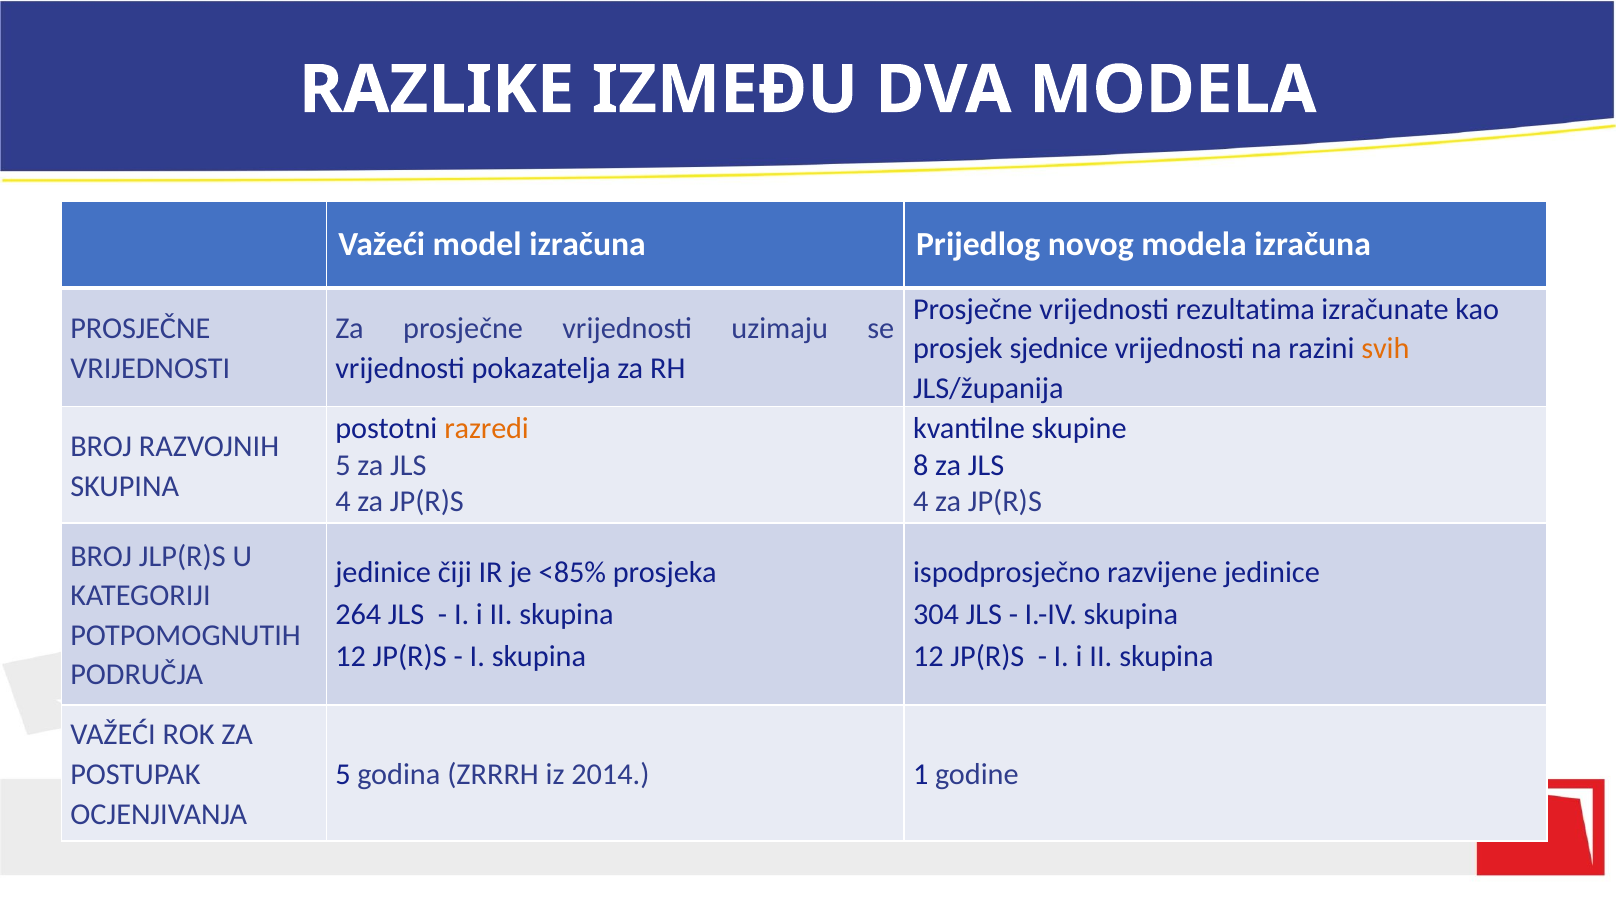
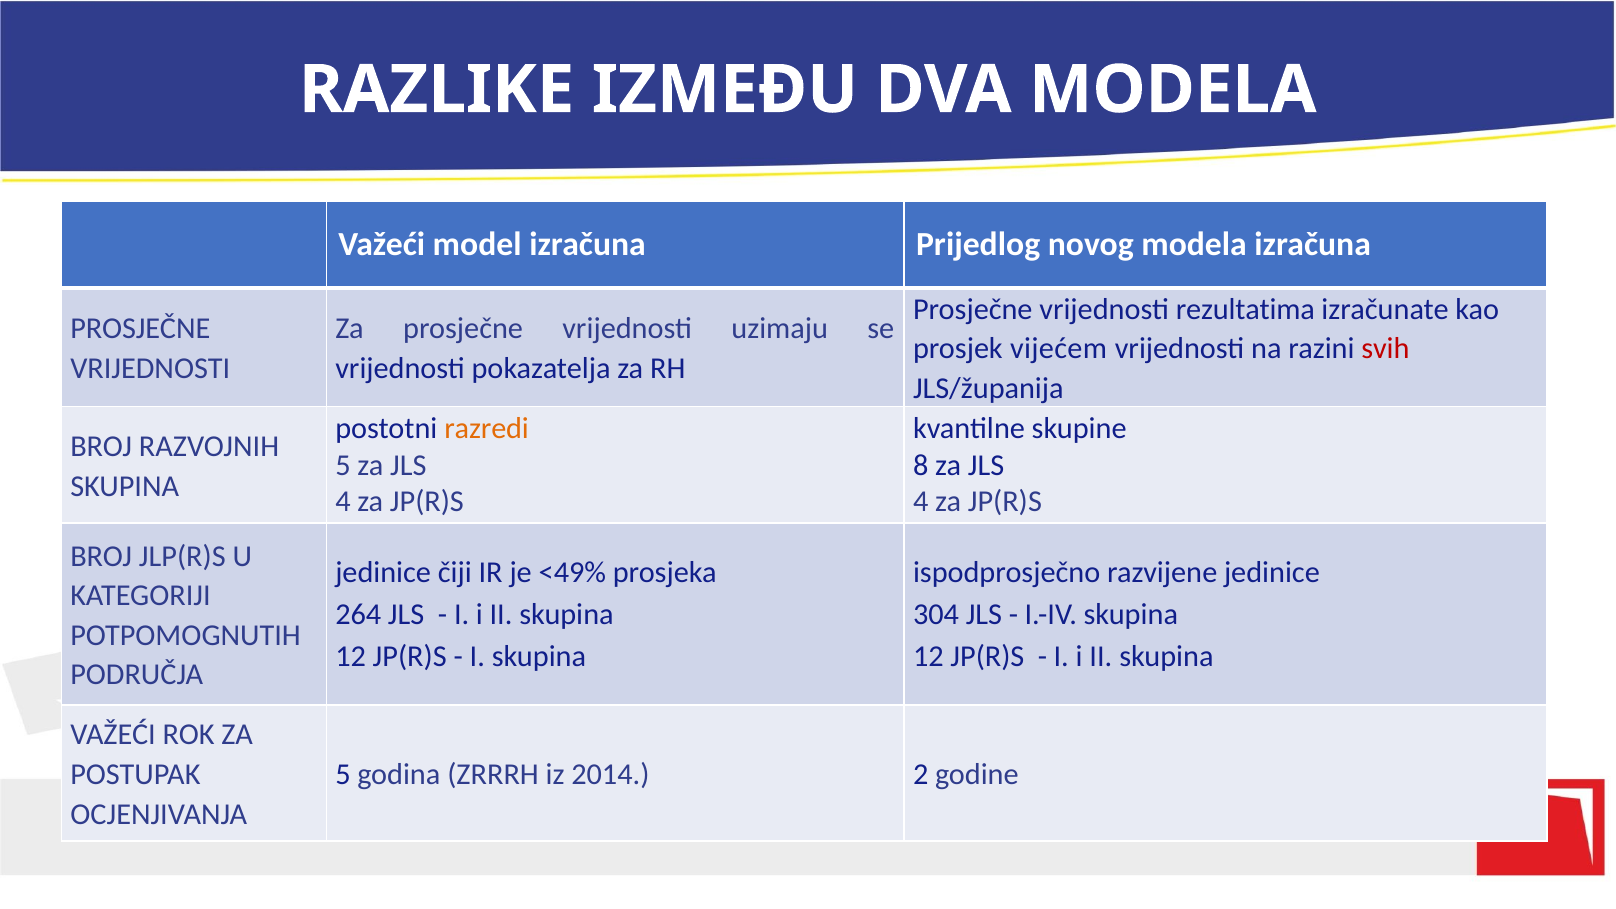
sjednice: sjednice -> vijećem (1059, 349)
svih colour: orange -> red (1385, 349)
<85%: <85% -> <49% (572, 572)
1: 1 -> 2 (921, 775)
